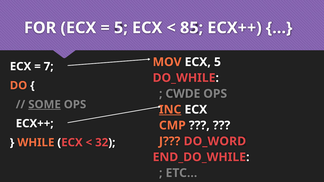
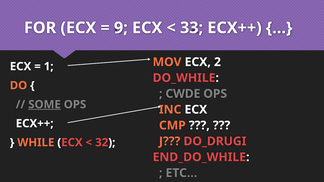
5: 5 -> 9 (121, 28)
85: 85 -> 33 (192, 28)
ECX 5: 5 -> 2 (217, 62)
7: 7 -> 1 (49, 67)
INC underline: present -> none (170, 110)
DO_WORD: DO_WORD -> DO_DRUGI (215, 141)
